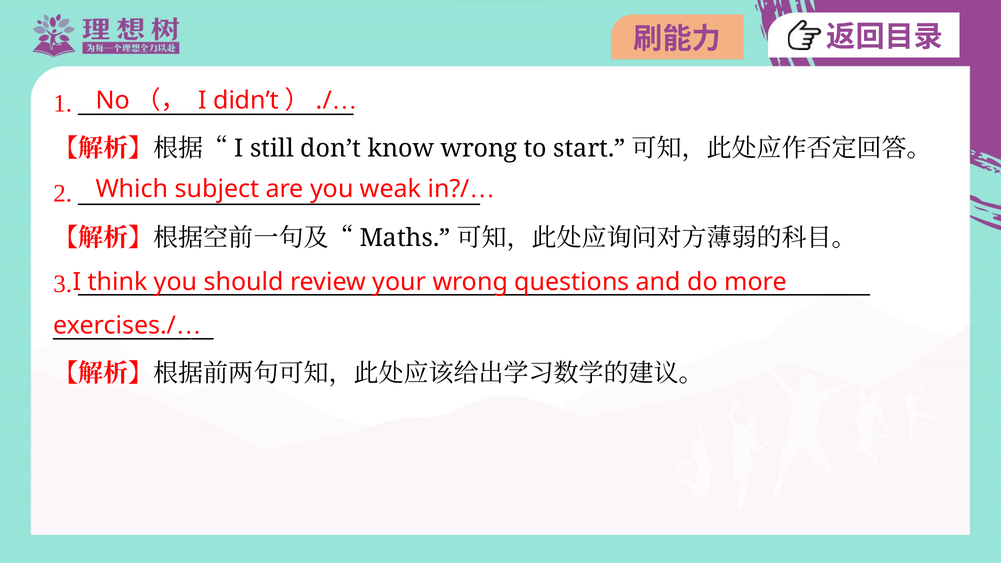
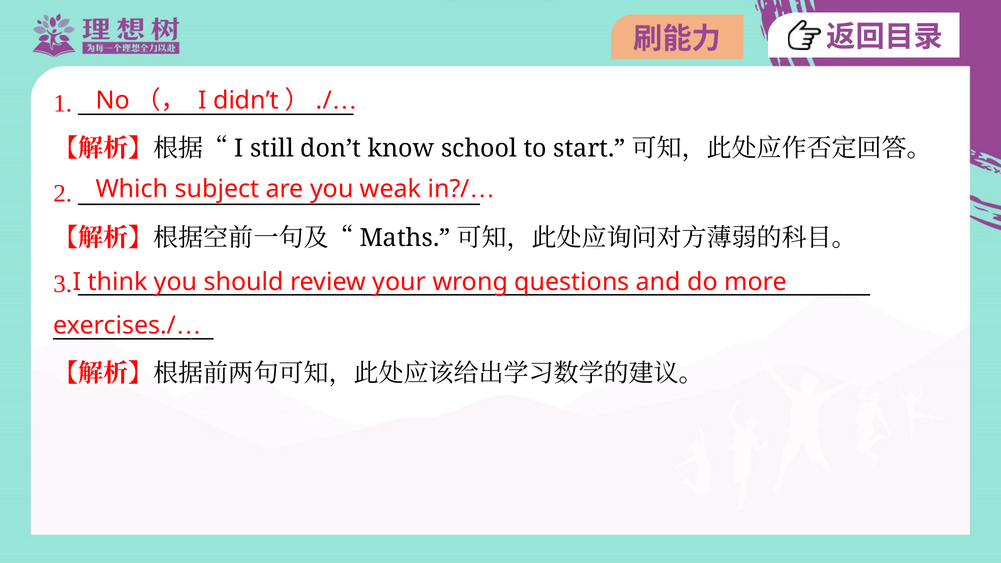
know wrong: wrong -> school (479, 149)
